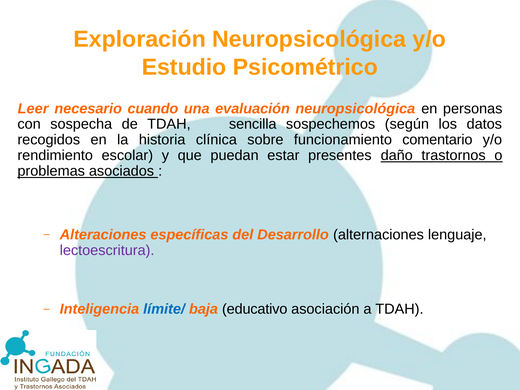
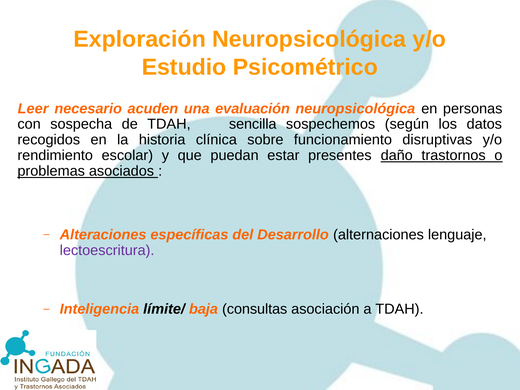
cuando: cuando -> acuden (153, 109)
comentario: comentario -> disruptivas (437, 140)
límite/ colour: blue -> black (164, 309)
educativo: educativo -> consultas (255, 309)
